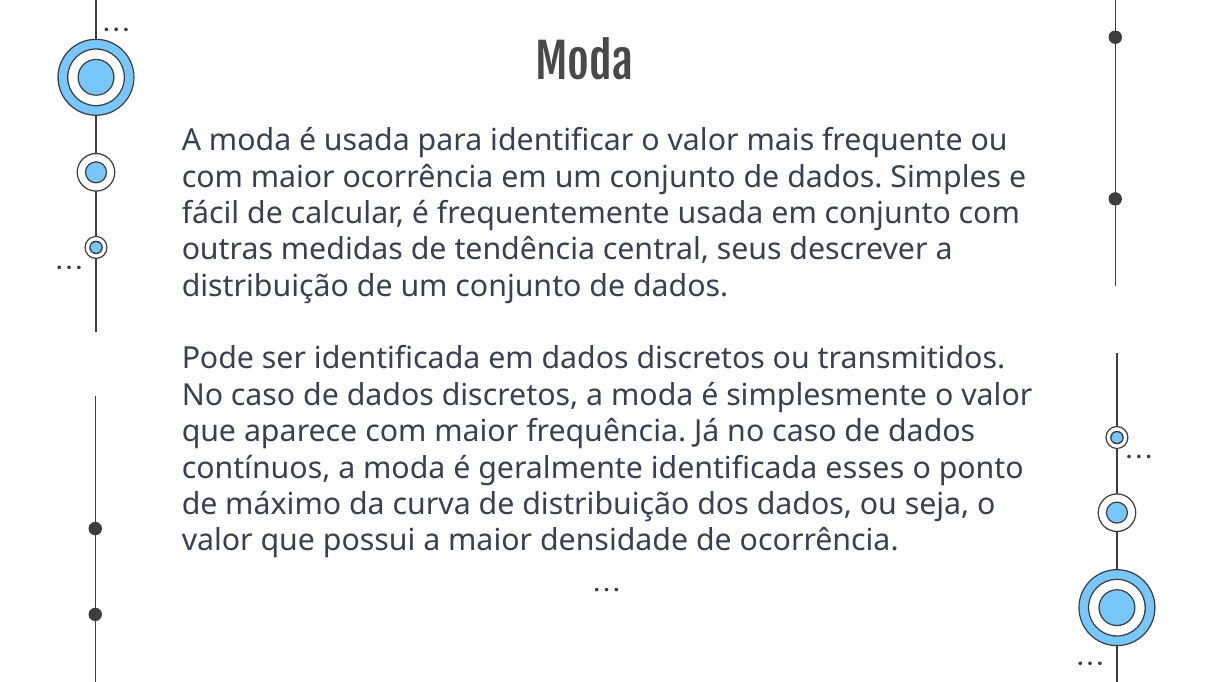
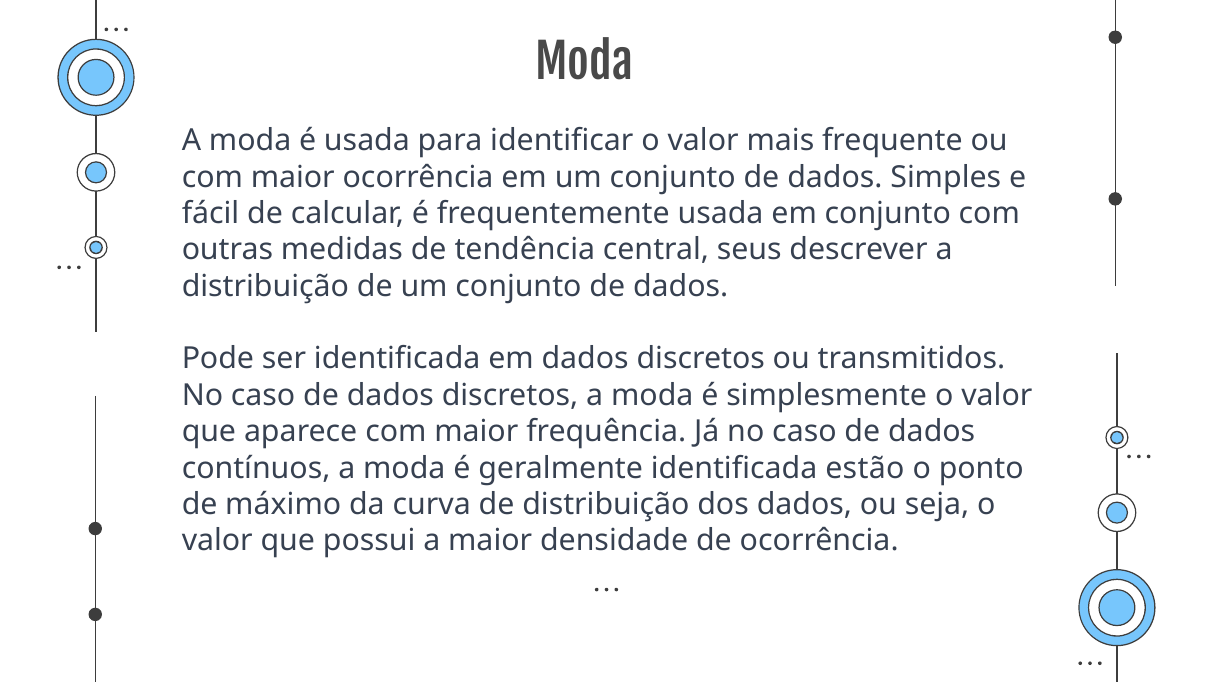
esses: esses -> estão (865, 468)
